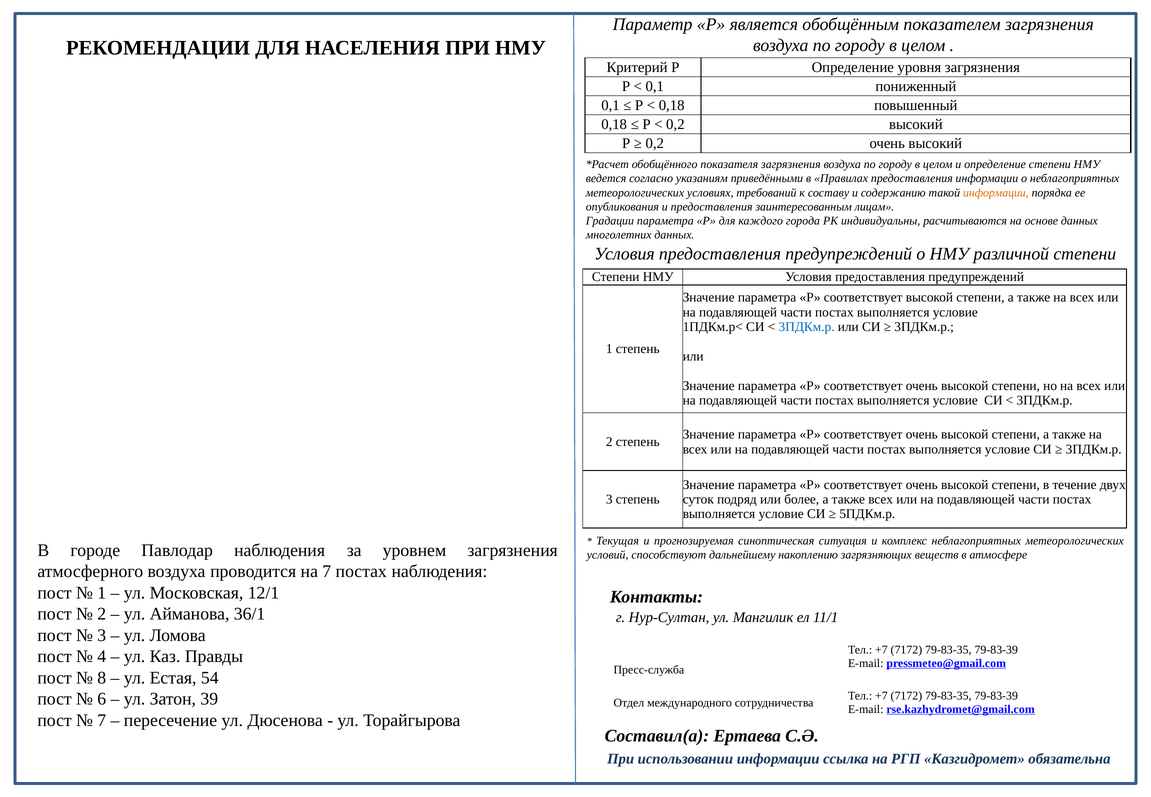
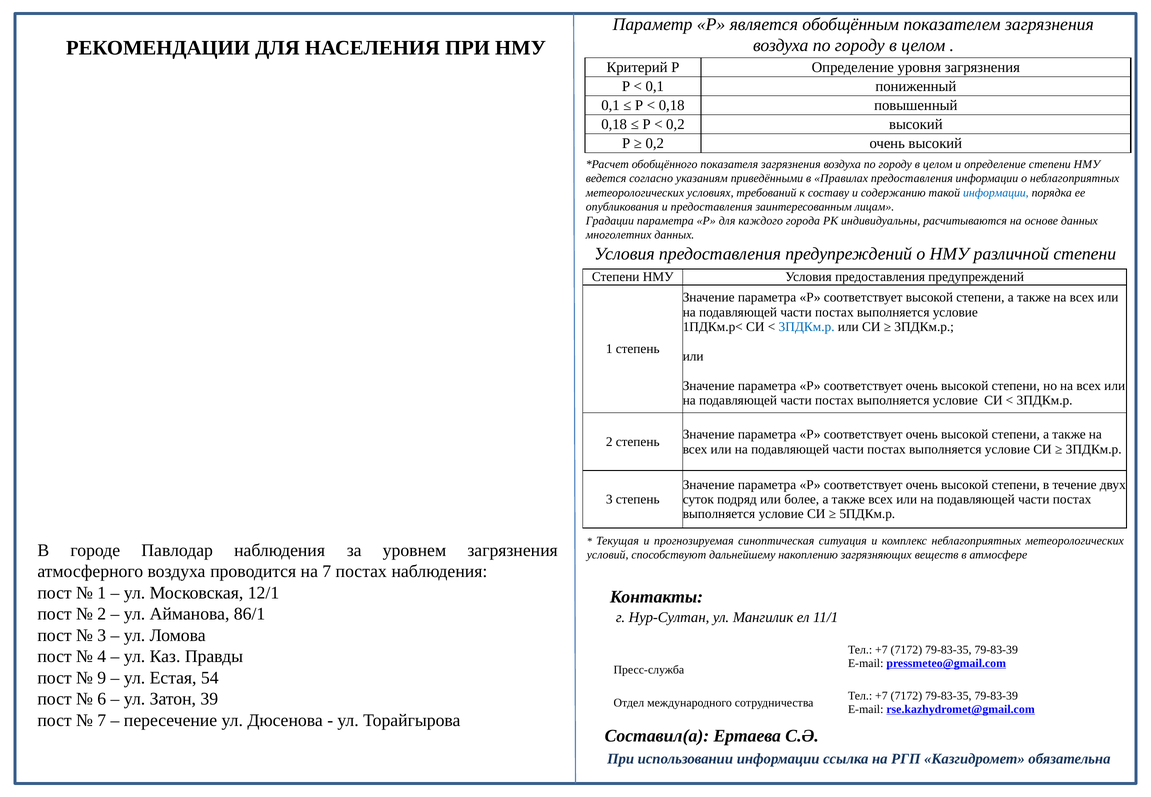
информации colour: orange -> blue (996, 193)
36/1: 36/1 -> 86/1 (250, 614)
8: 8 -> 9 (102, 678)
